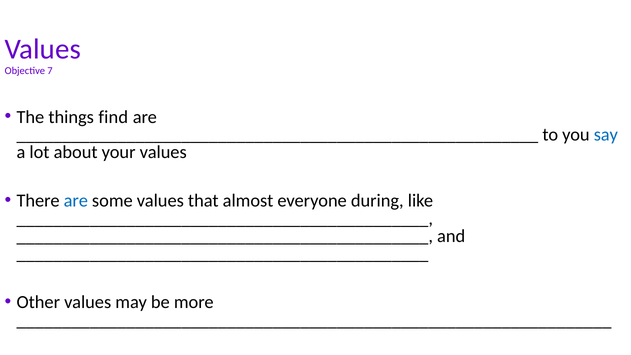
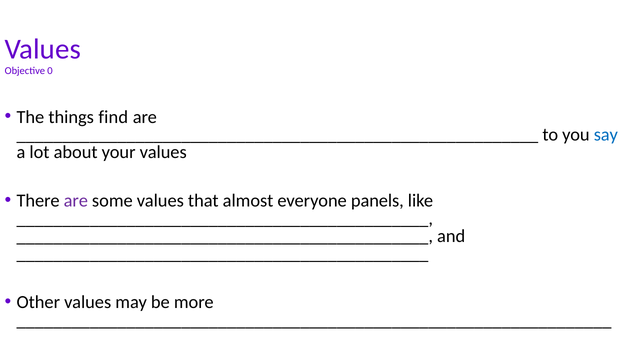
7: 7 -> 0 (50, 71)
are colour: blue -> purple (76, 201)
during: during -> panels (377, 201)
